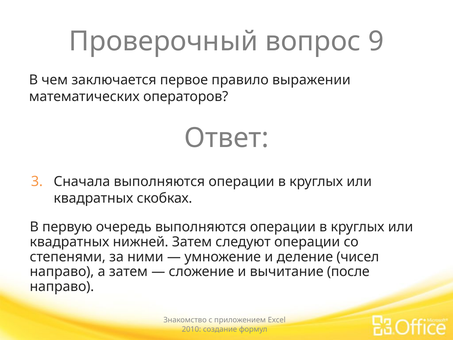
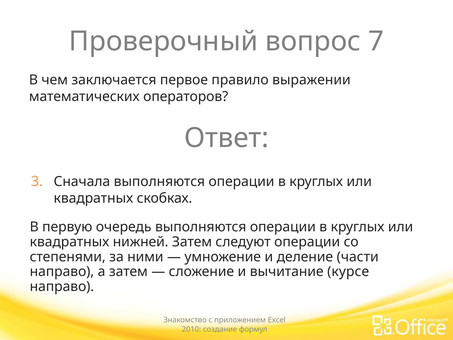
9: 9 -> 7 (376, 41)
чисел: чисел -> части (358, 257)
после: после -> курсе (348, 272)
